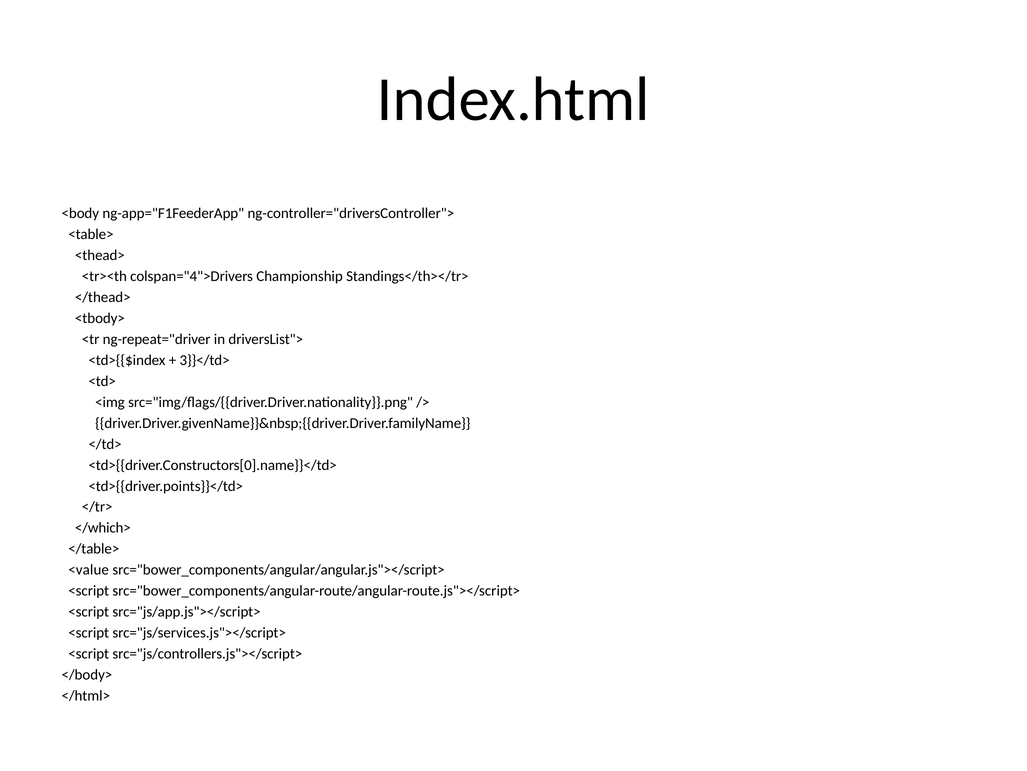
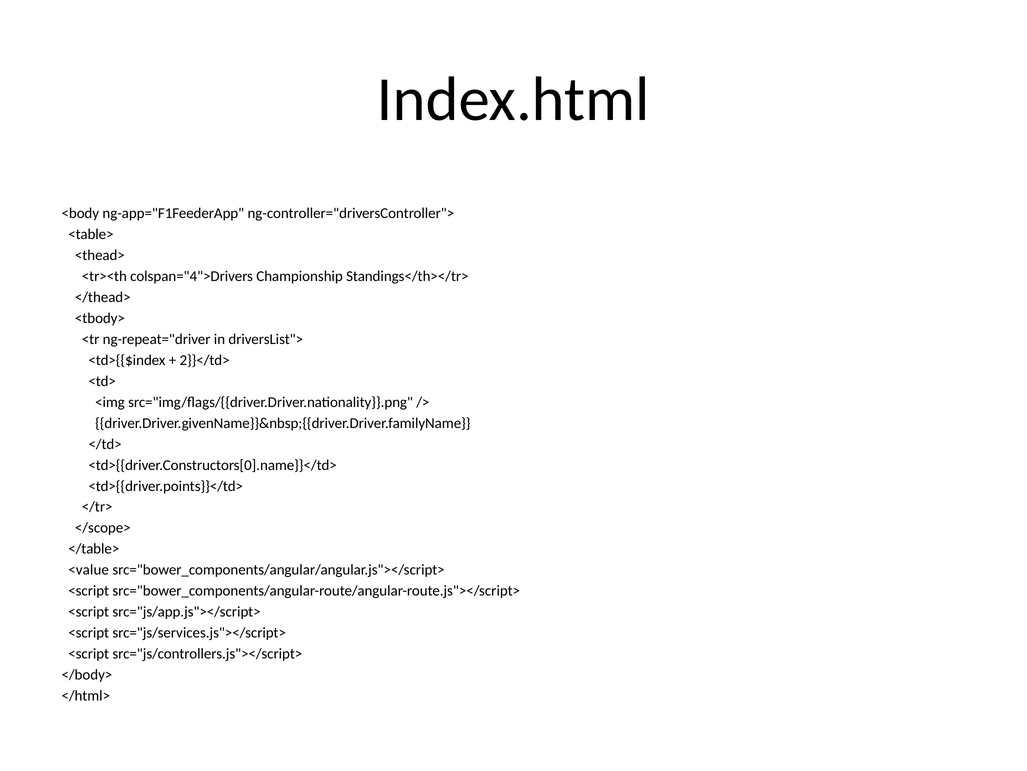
3}}</td>: 3}}</td> -> 2}}</td> (205, 360)
</which>: </which> -> </scope> (103, 527)
